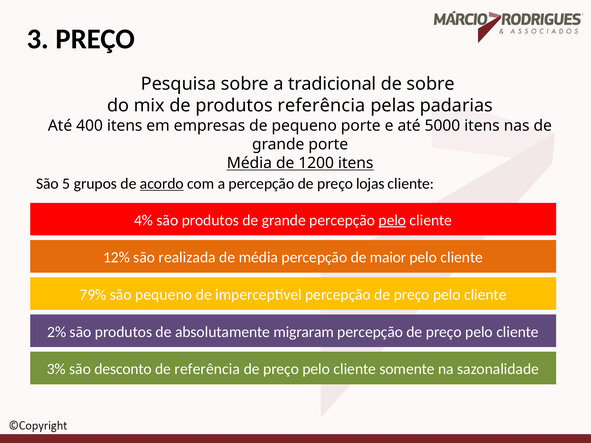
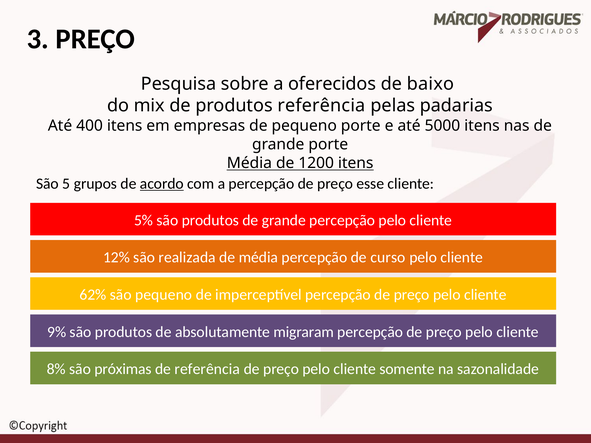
tradicional: tradicional -> oferecidos (332, 84)
de sobre: sobre -> baixo (430, 84)
lojas: lojas -> esse (370, 184)
4%: 4% -> 5% (144, 220)
pelo underline: present -> none (392, 220)
maior: maior -> curso (388, 258)
79%: 79% -> 62% (93, 295)
2%: 2% -> 9% (57, 332)
3%: 3% -> 8% (56, 369)
desconto: desconto -> próximas (123, 369)
